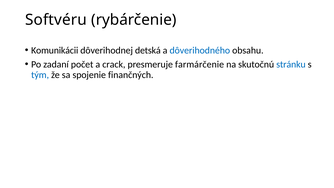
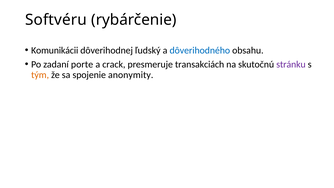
detská: detská -> ľudský (148, 50)
počet: počet -> porte (82, 64)
farmárčenie: farmárčenie -> transakciách (200, 64)
stránku colour: blue -> purple (291, 64)
tým colour: blue -> orange (40, 75)
finančných: finančných -> anonymity (131, 75)
